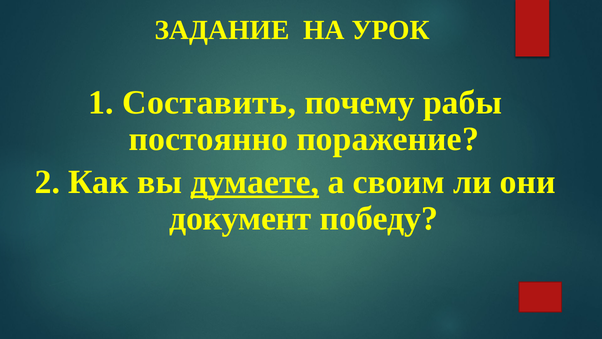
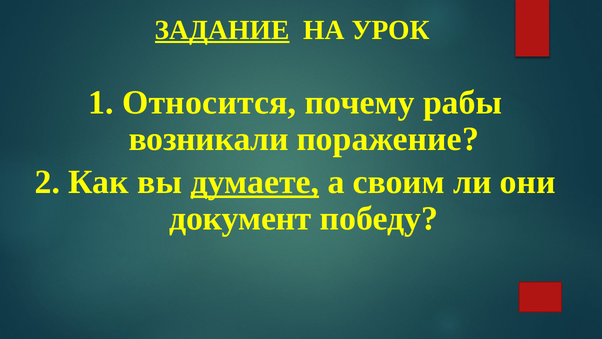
ЗАДАНИЕ underline: none -> present (222, 30)
Составить: Составить -> Относится (209, 103)
постоянно: постоянно -> возникали (209, 139)
